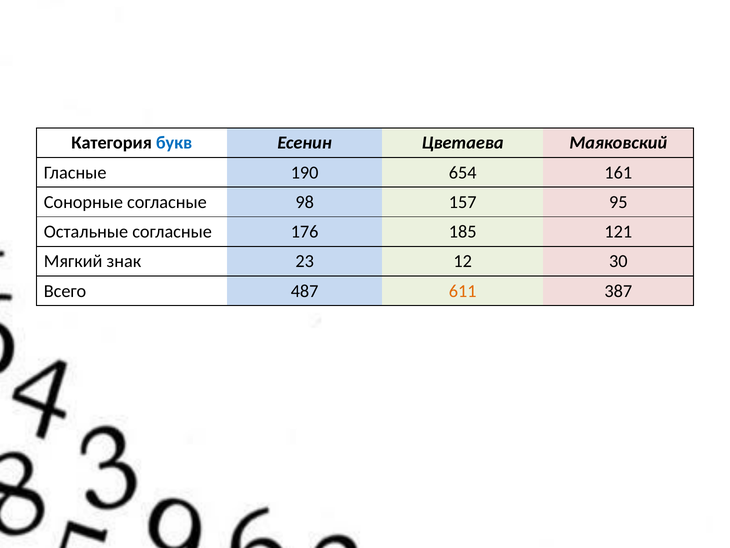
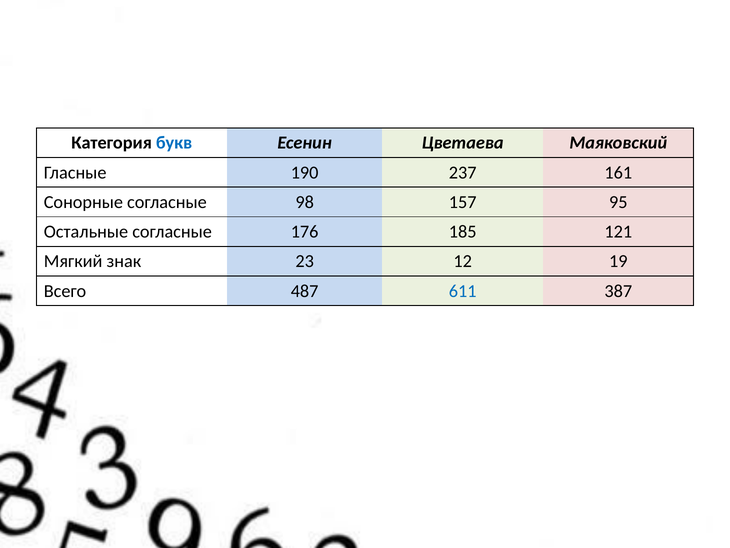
654: 654 -> 237 (463, 172)
30: 30 -> 19 (618, 261)
611 colour: orange -> blue (463, 291)
